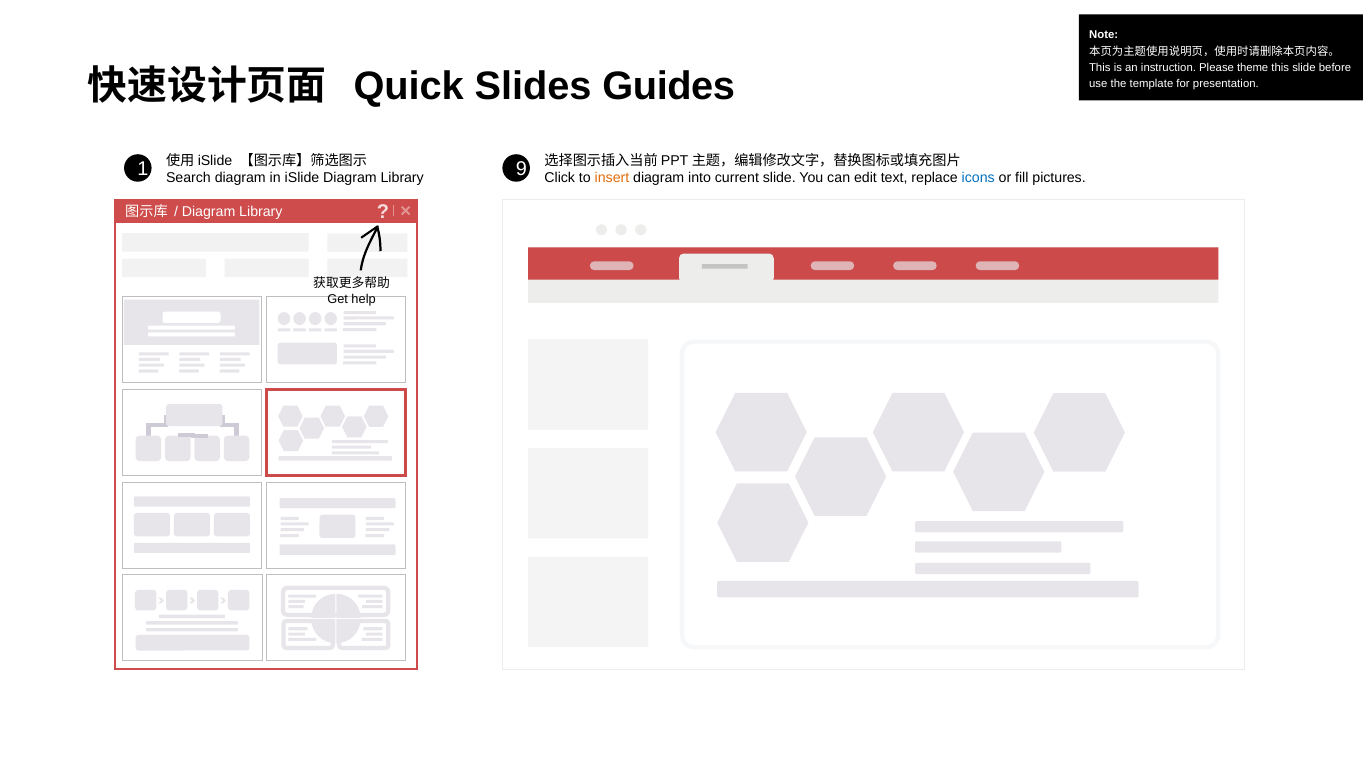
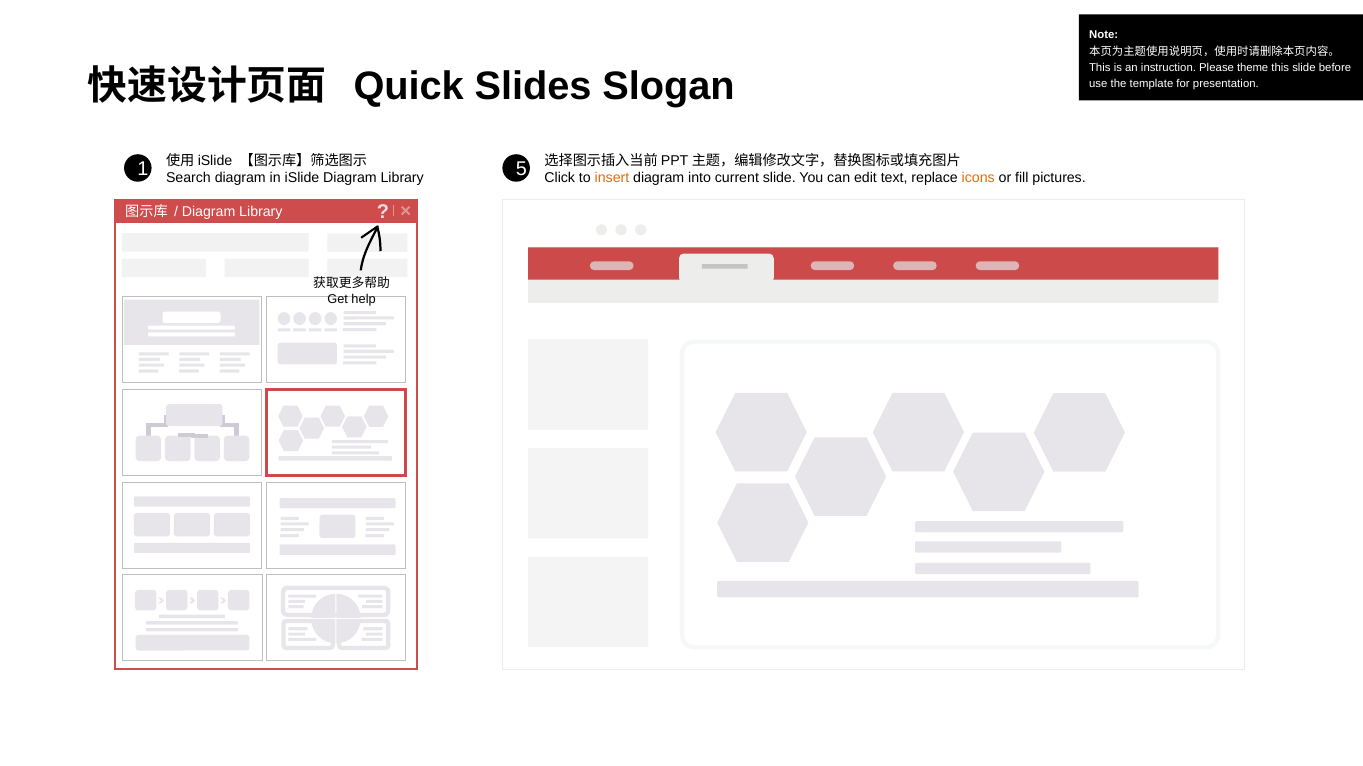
Guides: Guides -> Slogan (669, 87)
9: 9 -> 5 (521, 169)
icons colour: blue -> orange (978, 178)
